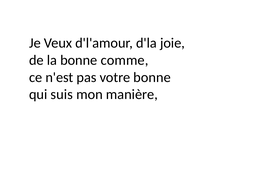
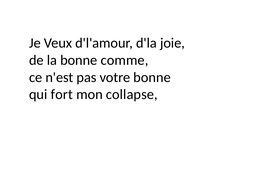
suis: suis -> fort (62, 94)
manière: manière -> collapse (132, 94)
